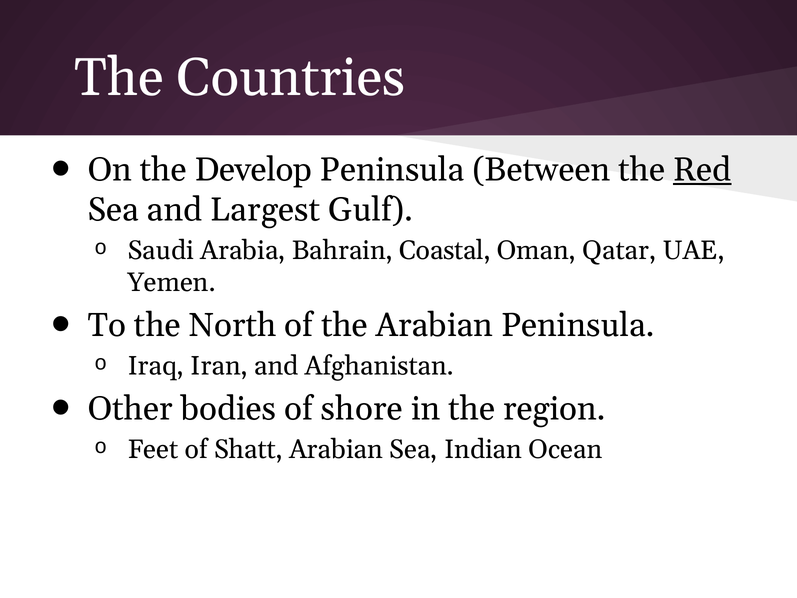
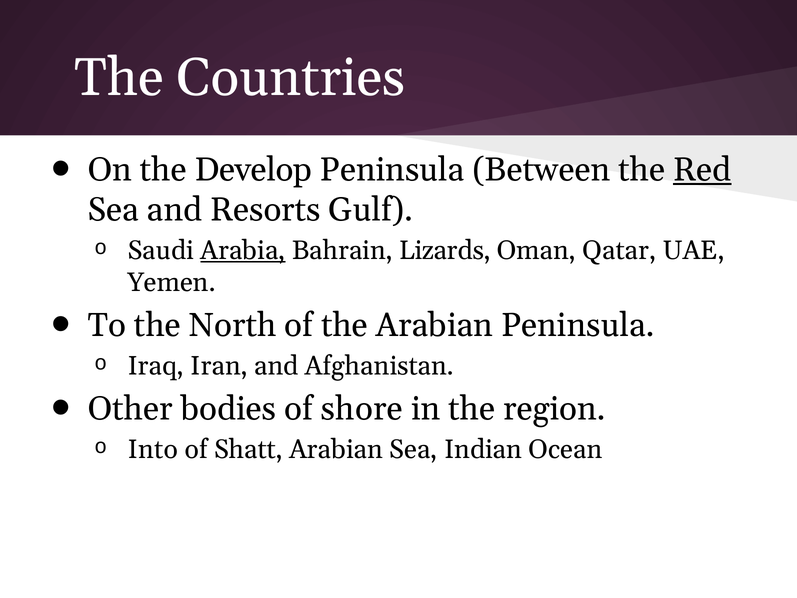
Largest: Largest -> Resorts (265, 210)
Arabia underline: none -> present (243, 250)
Coastal: Coastal -> Lizards (445, 250)
Feet: Feet -> Into (153, 450)
